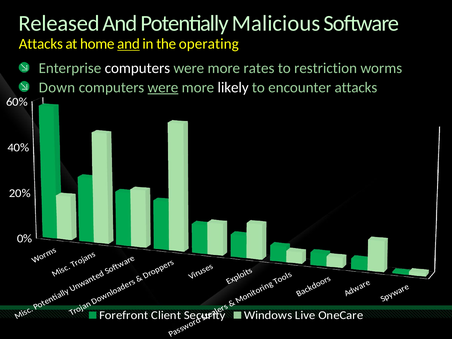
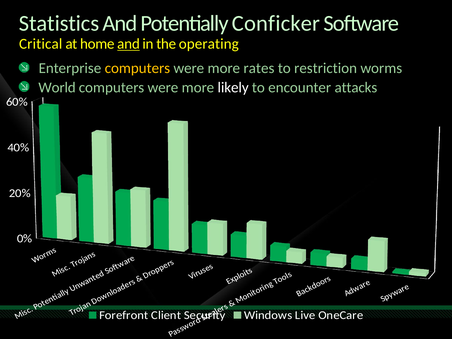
Released: Released -> Statistics (59, 23)
Malicious: Malicious -> Conficker (276, 23)
Attacks: Attacks -> Critical (41, 44)
computers colour: white -> yellow (137, 68)
Down: Down -> World (57, 87)
were underline: present -> none (163, 87)
